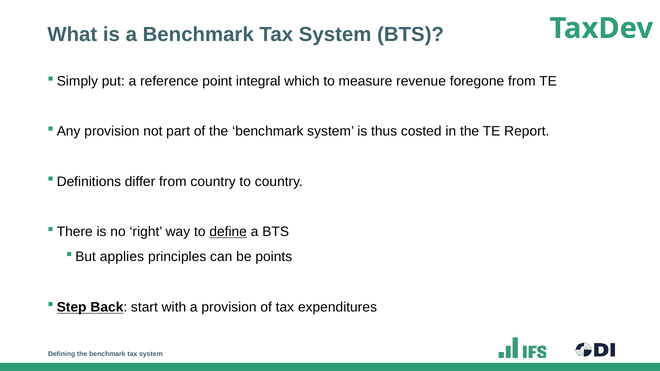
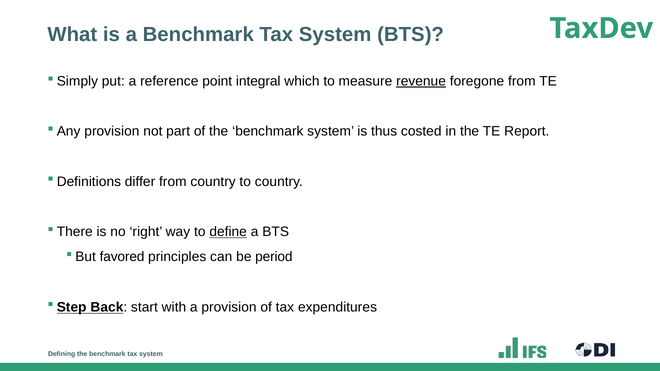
revenue underline: none -> present (421, 81)
applies: applies -> favored (122, 257)
points: points -> period (274, 257)
